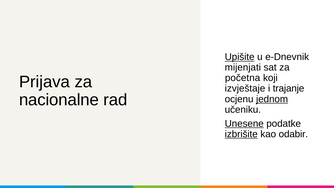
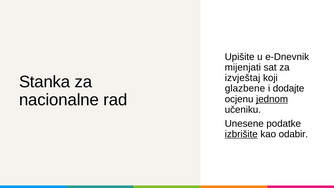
Upišite underline: present -> none (240, 57)
početna: početna -> izvještaj (243, 78)
Prijava: Prijava -> Stanka (45, 82)
izvještaje: izvještaje -> glazbene (245, 88)
trajanje: trajanje -> dodajte (289, 88)
Unesene underline: present -> none (244, 123)
